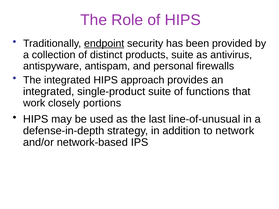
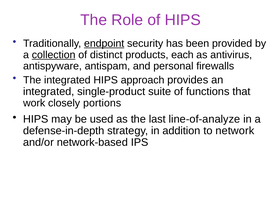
collection underline: none -> present (54, 55)
products suite: suite -> each (182, 55)
line-of-unusual: line-of-unusual -> line-of-analyze (204, 119)
